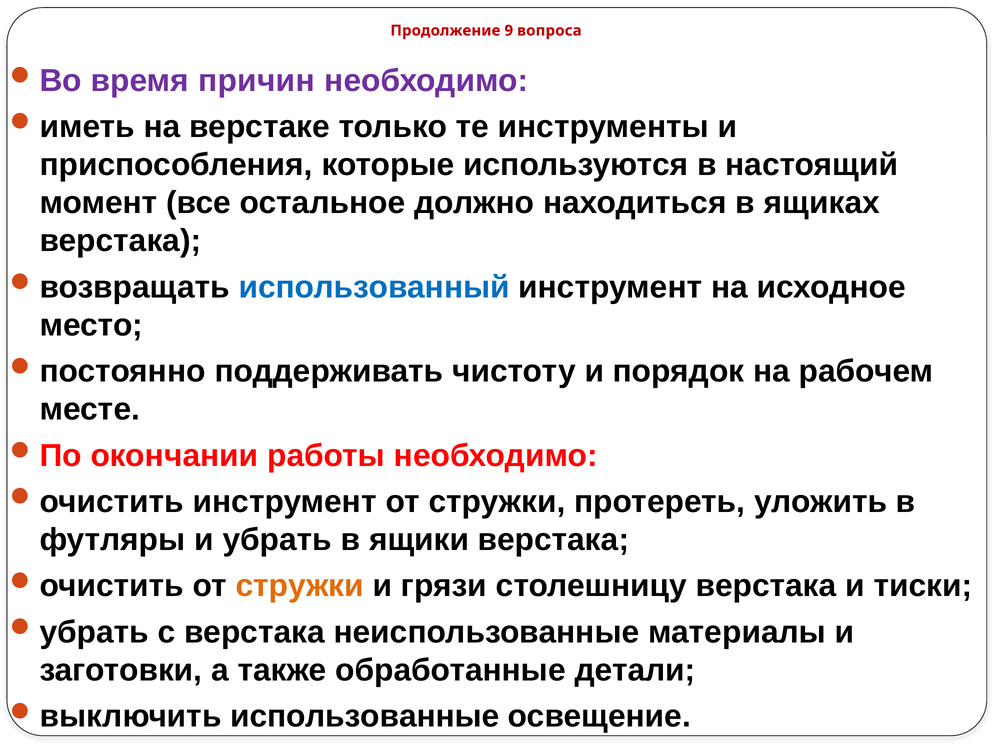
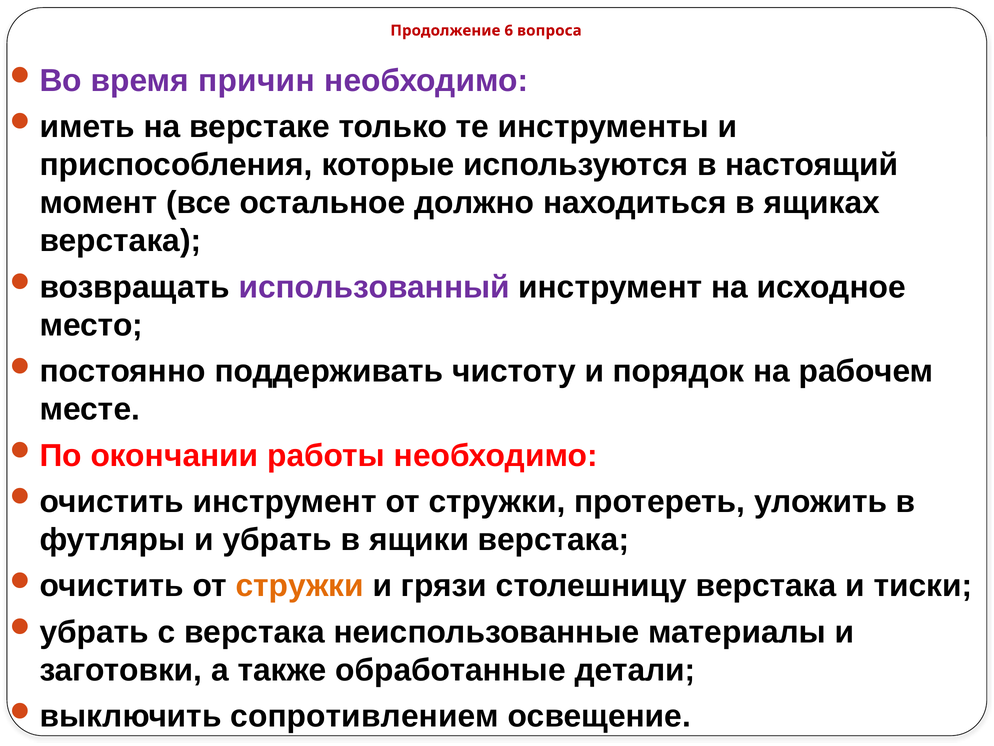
9: 9 -> 6 (509, 31)
использованный colour: blue -> purple (374, 287)
использованные: использованные -> сопротивлением (365, 716)
